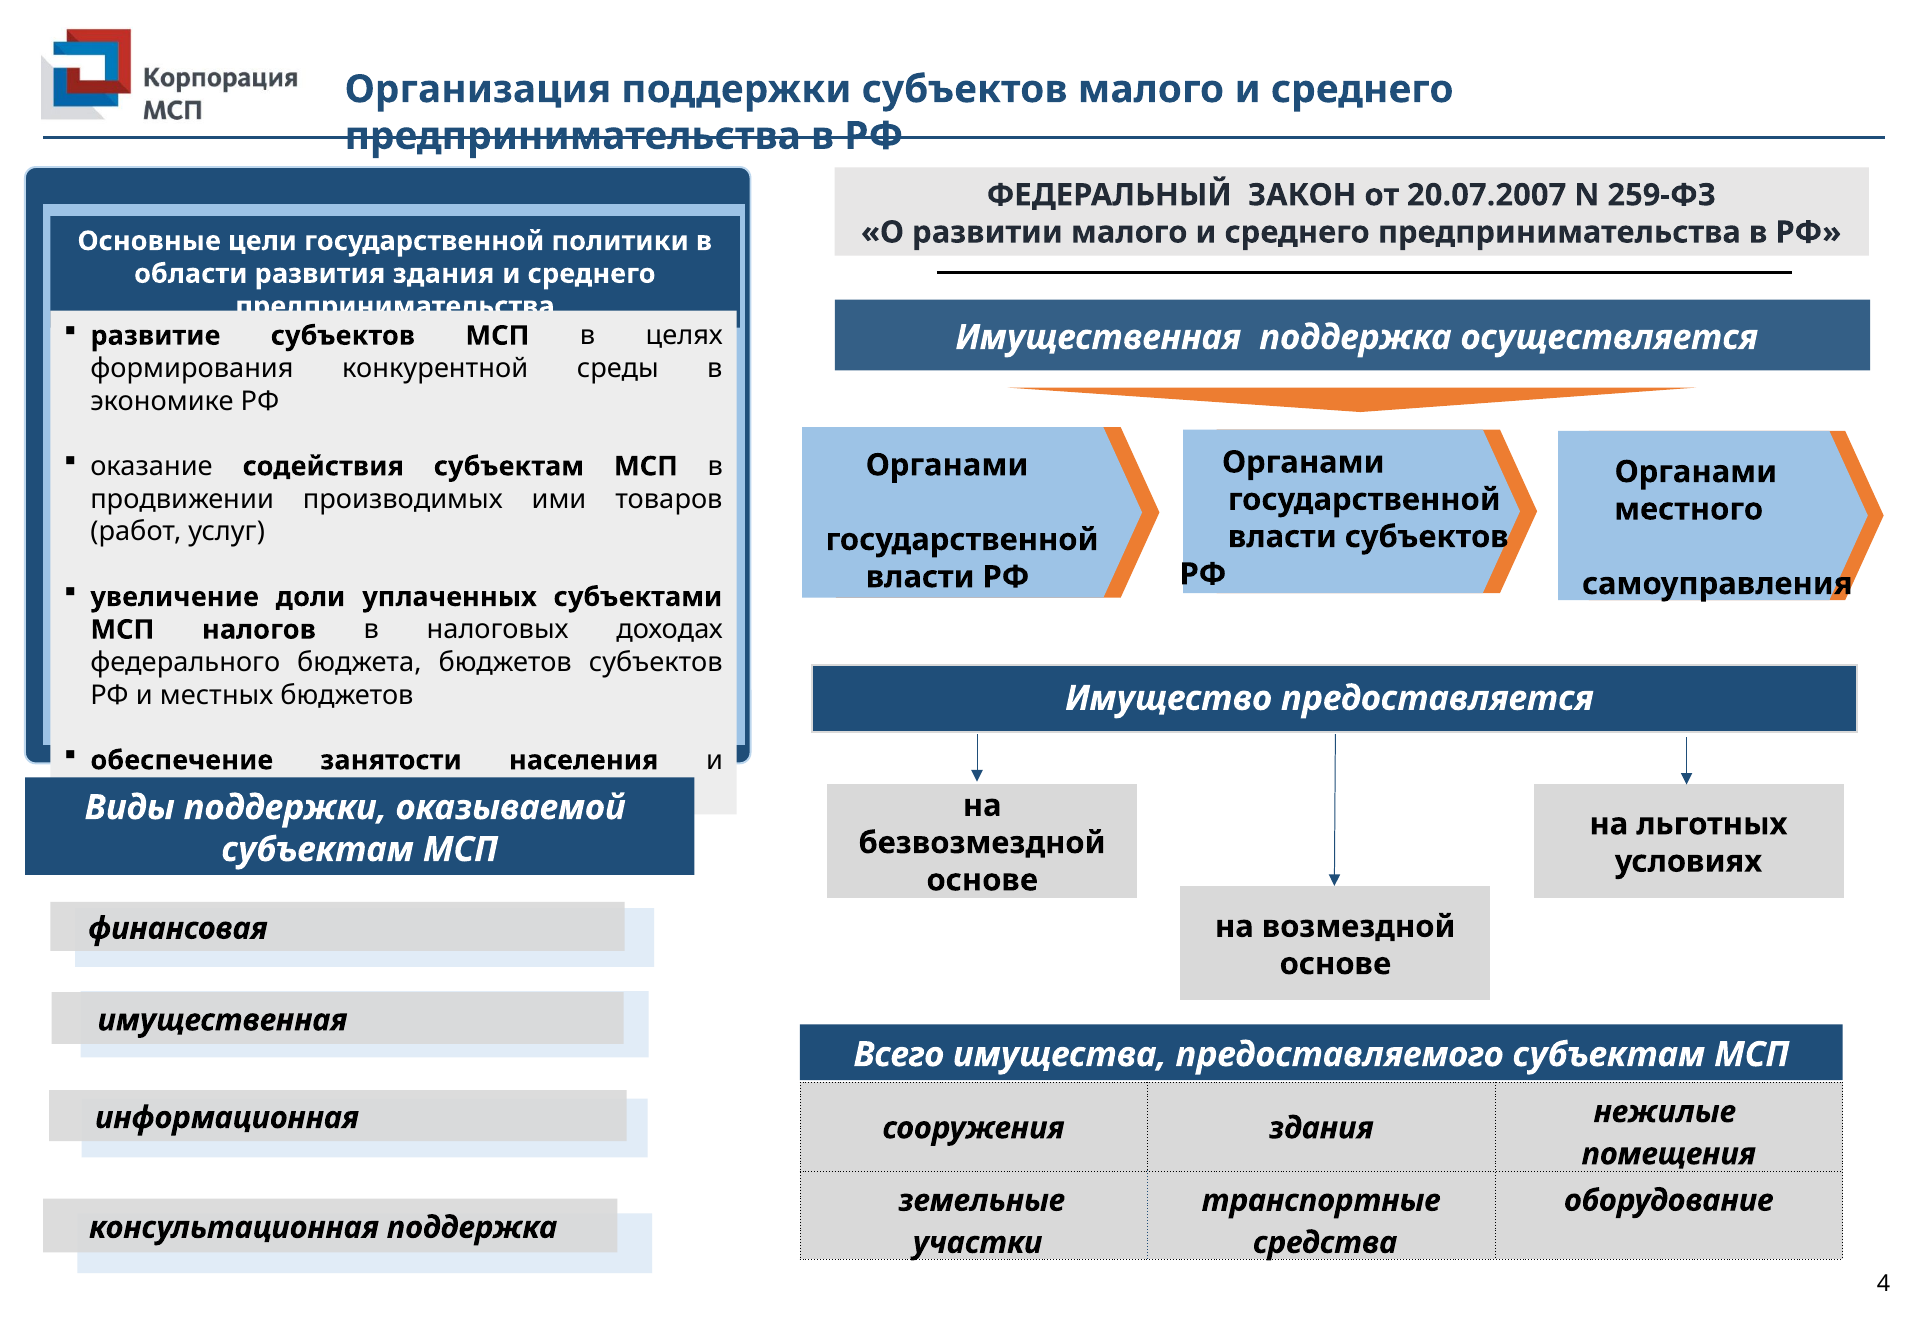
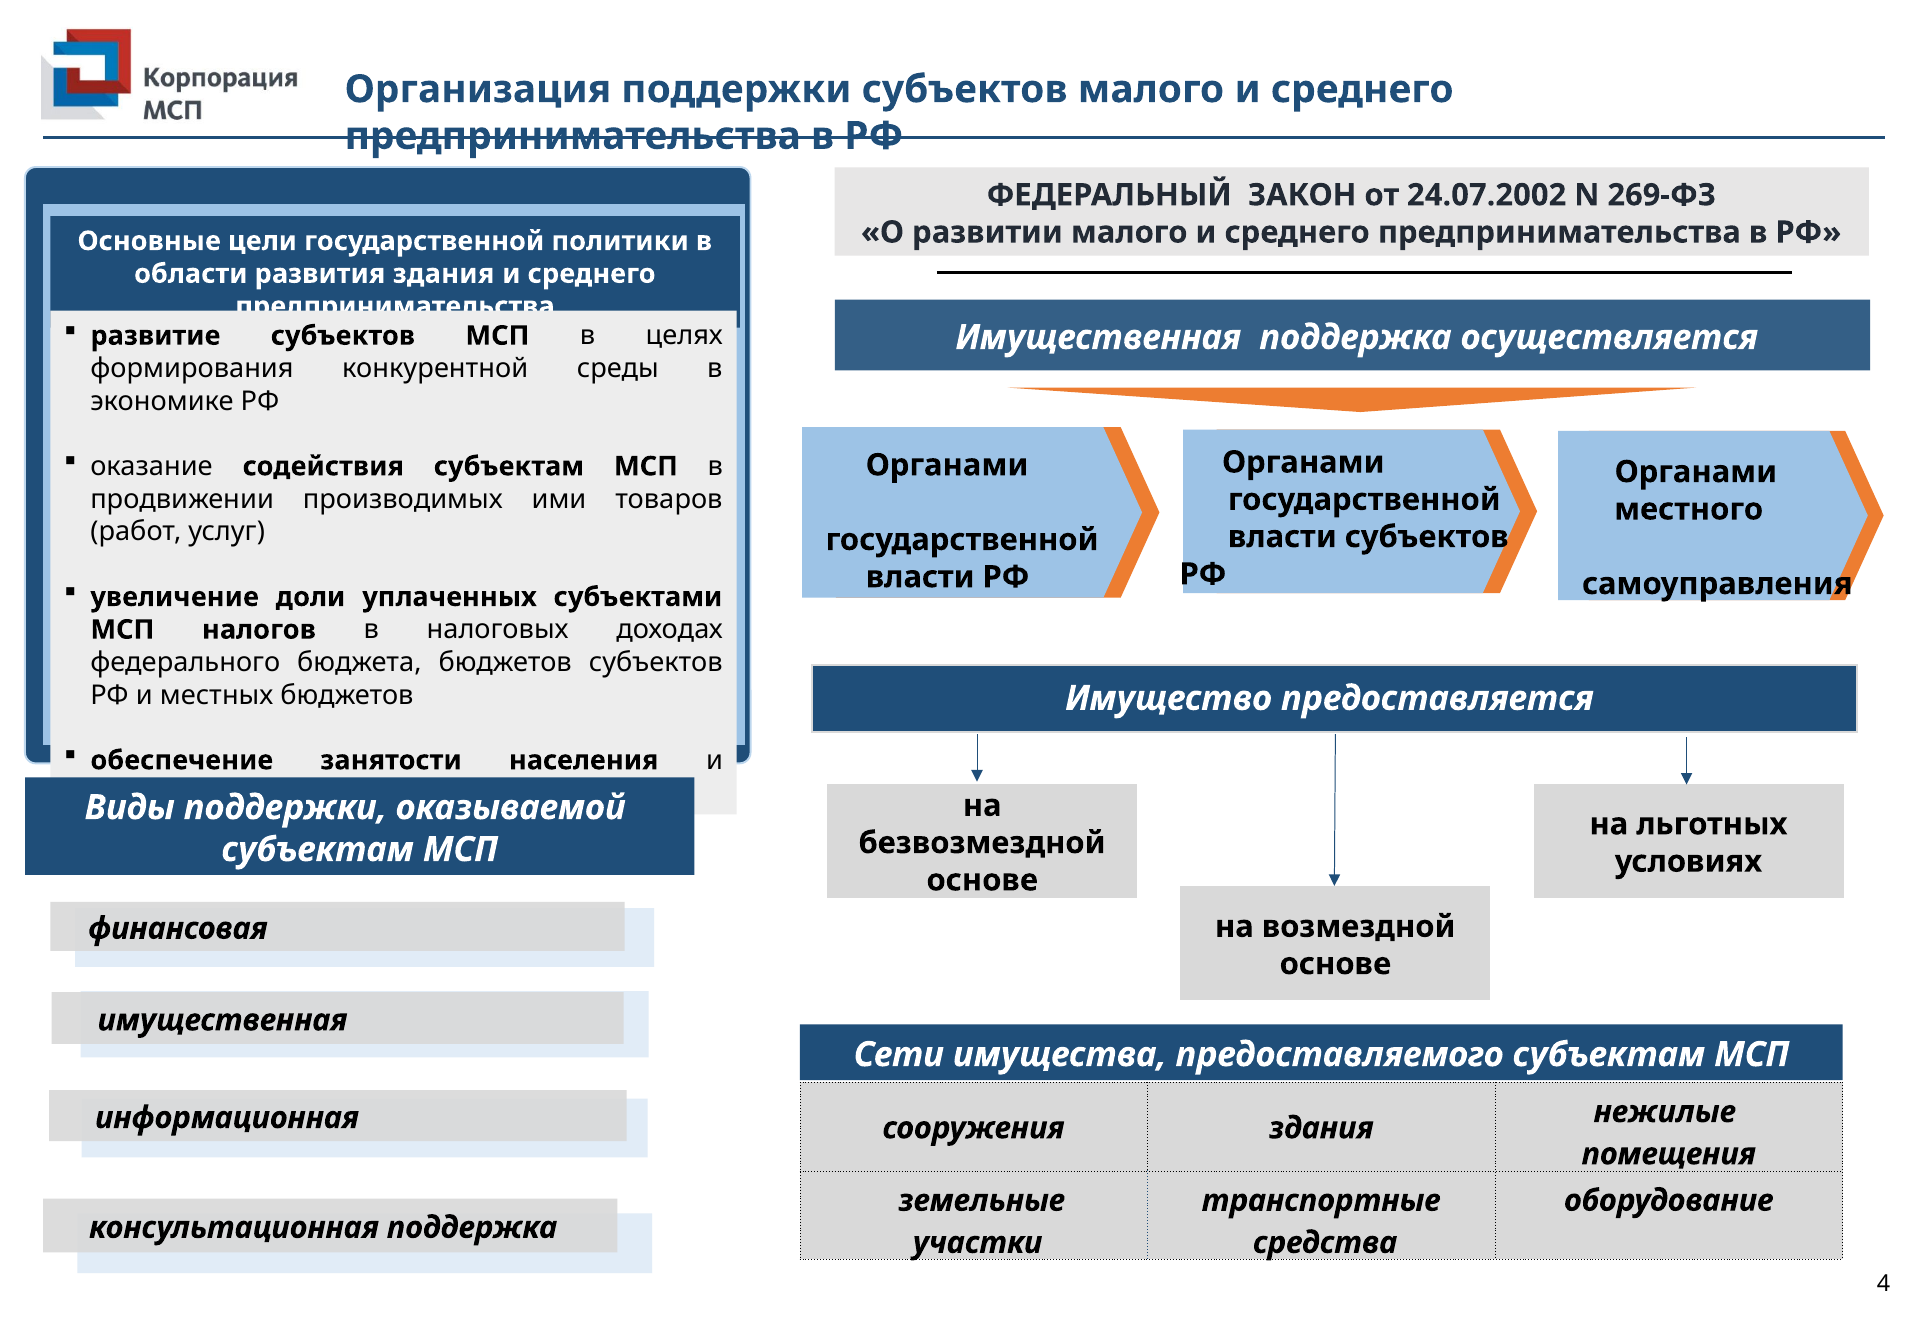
20.07.2007: 20.07.2007 -> 24.07.2002 (1487, 195)
259-ФЗ: 259-ФЗ -> 269-ФЗ (1662, 195)
Всего: Всего -> Сети (899, 1055)
